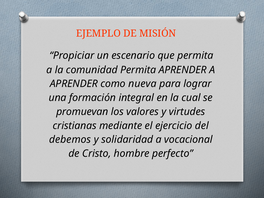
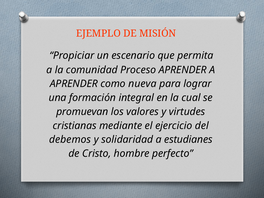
comunidad Permita: Permita -> Proceso (138, 70)
vocacional: vocacional -> estudianes (188, 140)
